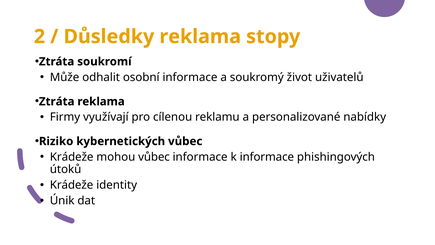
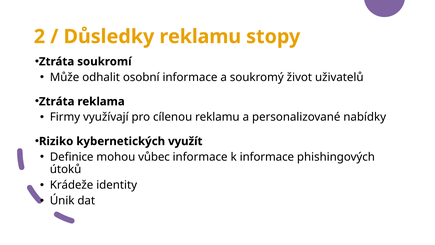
Důsledky reklama: reklama -> reklamu (200, 37)
kybernetických vůbec: vůbec -> využít (185, 141)
Krádeže: Krádeže -> Definice (72, 157)
